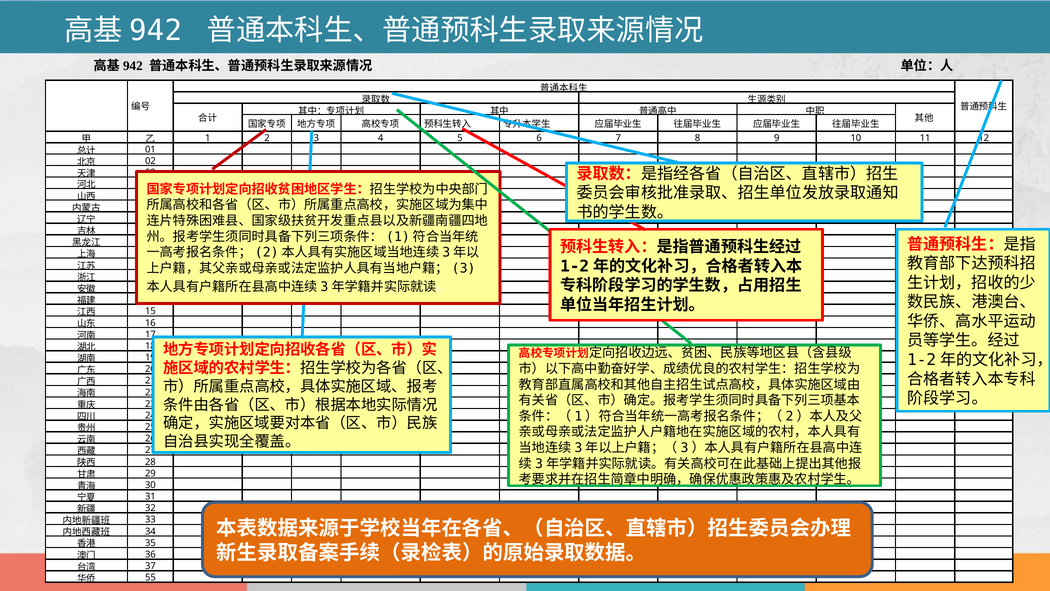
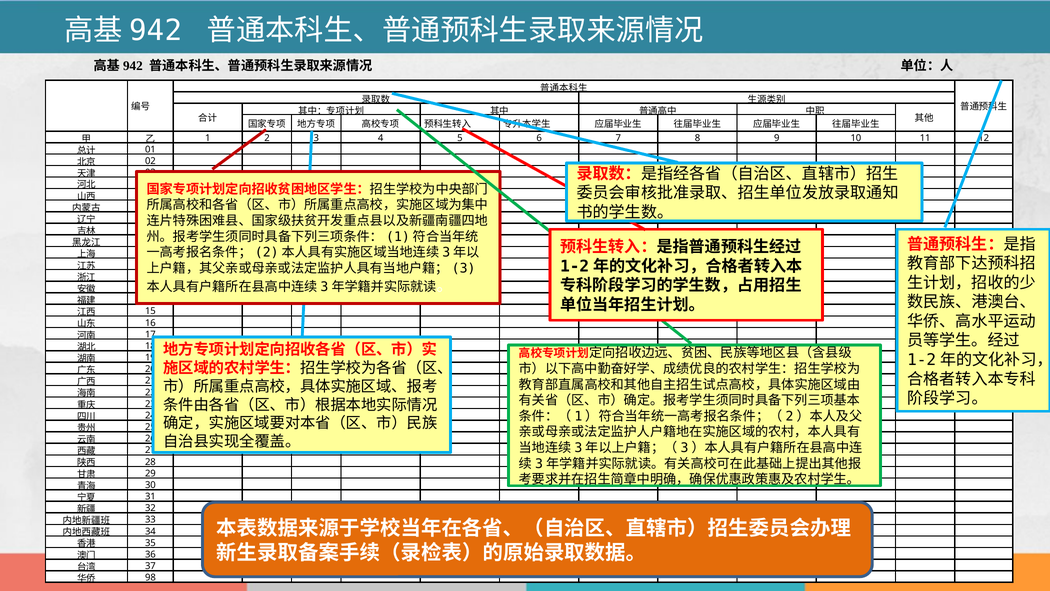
55: 55 -> 98 (150, 577)
